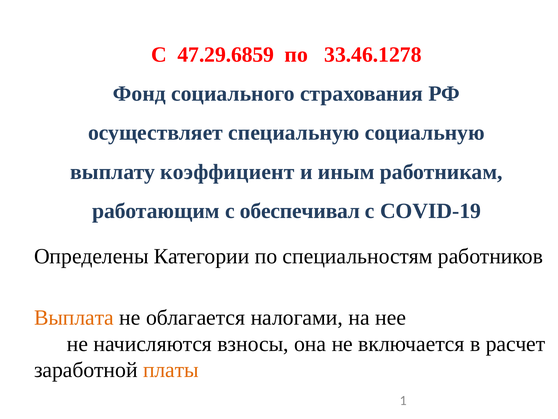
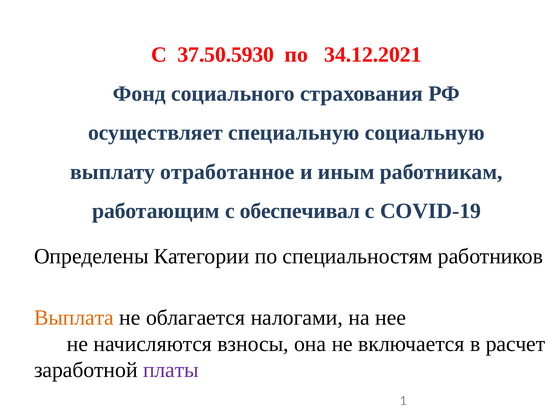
47.29.6859: 47.29.6859 -> 37.50.5930 (226, 54)
33.46.1278: 33.46.1278 -> 34.12.2021 (373, 54)
коэффициент: коэффициент -> отработанное (227, 172)
платы colour: orange -> purple (171, 370)
